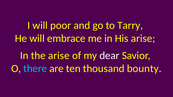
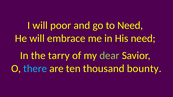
to Tarry: Tarry -> Need (130, 25)
His arise: arise -> need (143, 38)
the arise: arise -> tarry (59, 56)
dear colour: white -> light green (109, 56)
